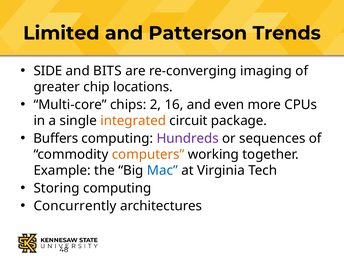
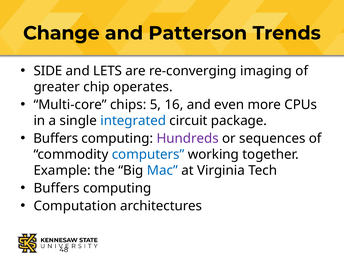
Limited: Limited -> Change (61, 33)
BITS: BITS -> LETS (108, 71)
locations: locations -> operates (143, 87)
2: 2 -> 5 (155, 105)
integrated colour: orange -> blue (133, 121)
computers colour: orange -> blue (148, 154)
Storing: Storing -> Buffers (57, 188)
Concurrently: Concurrently -> Computation (75, 206)
